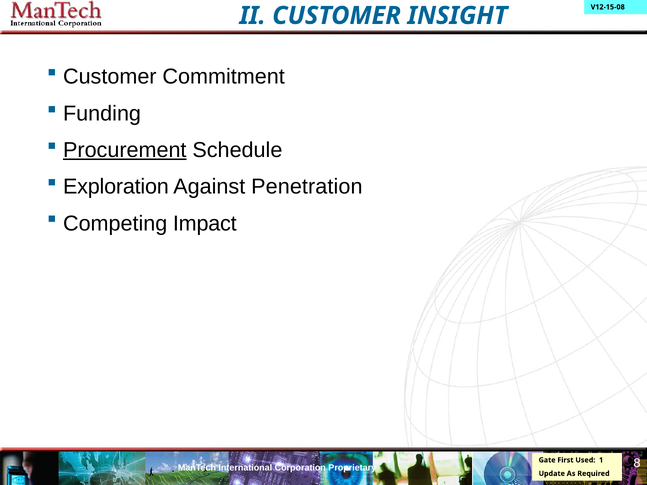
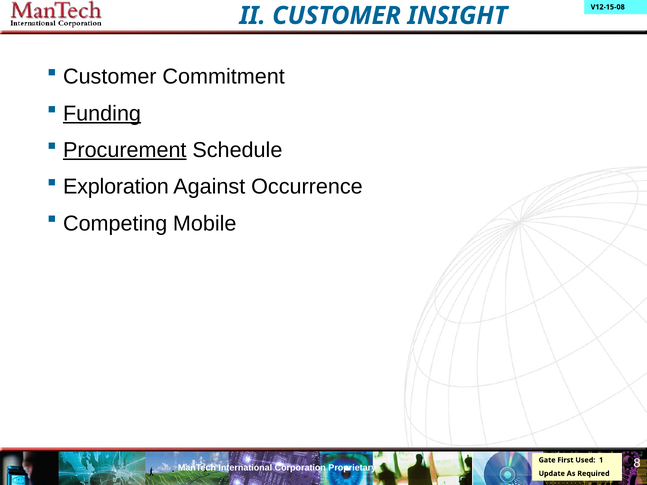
Funding underline: none -> present (102, 113)
Penetration: Penetration -> Occurrence (307, 187)
Impact: Impact -> Mobile (205, 224)
